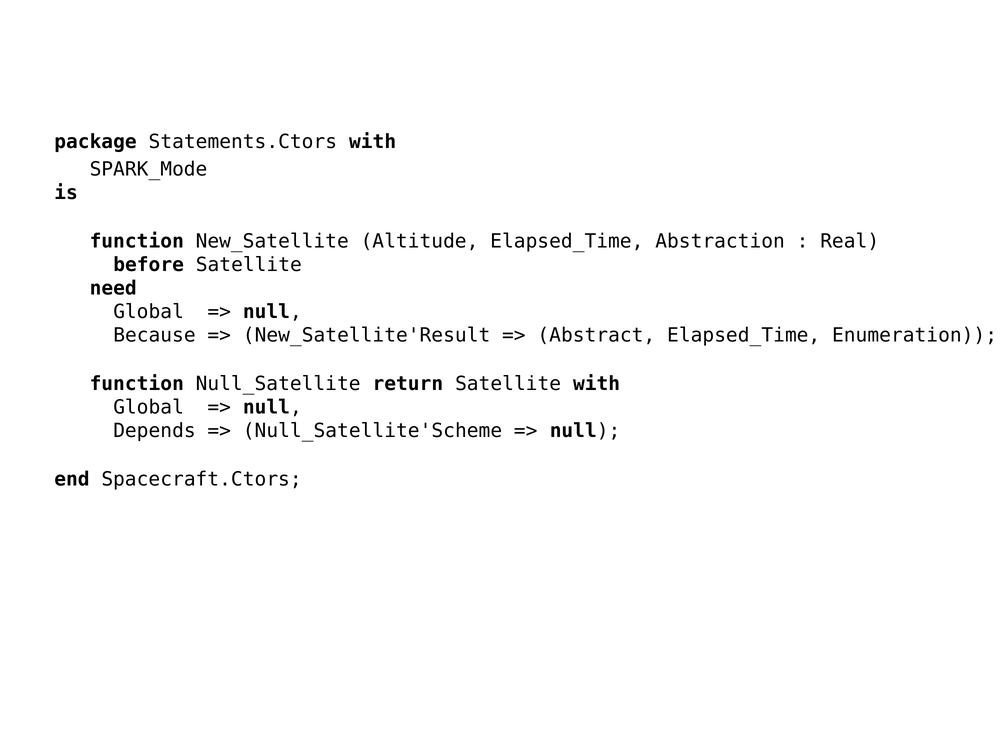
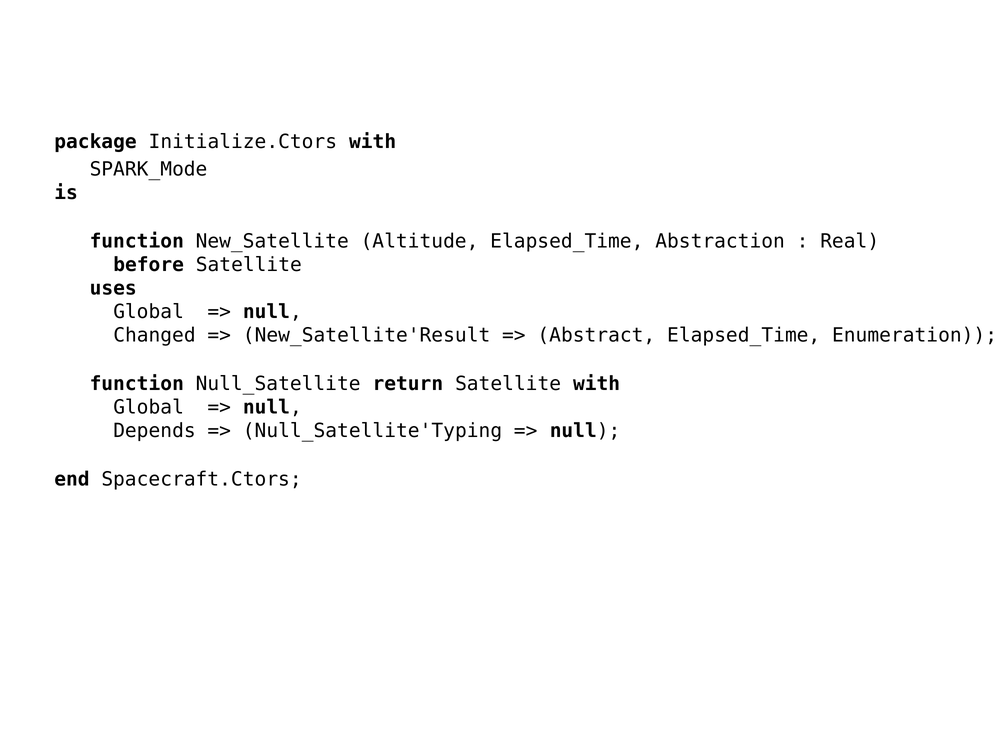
Statements.Ctors: Statements.Ctors -> Initialize.Ctors (243, 142)
need: need -> uses (113, 288)
Because: Because -> Changed (154, 335)
Null_Satellite'Scheme: Null_Satellite'Scheme -> Null_Satellite'Typing (372, 431)
